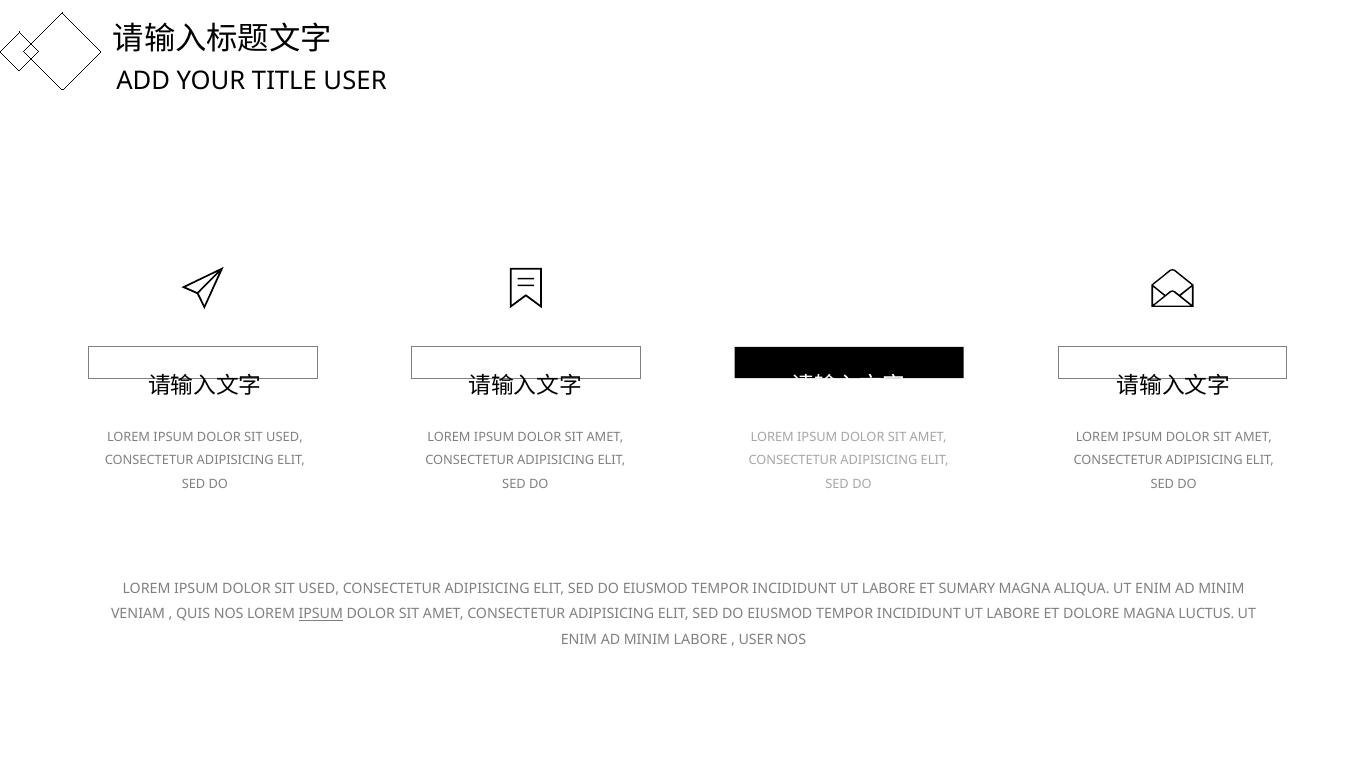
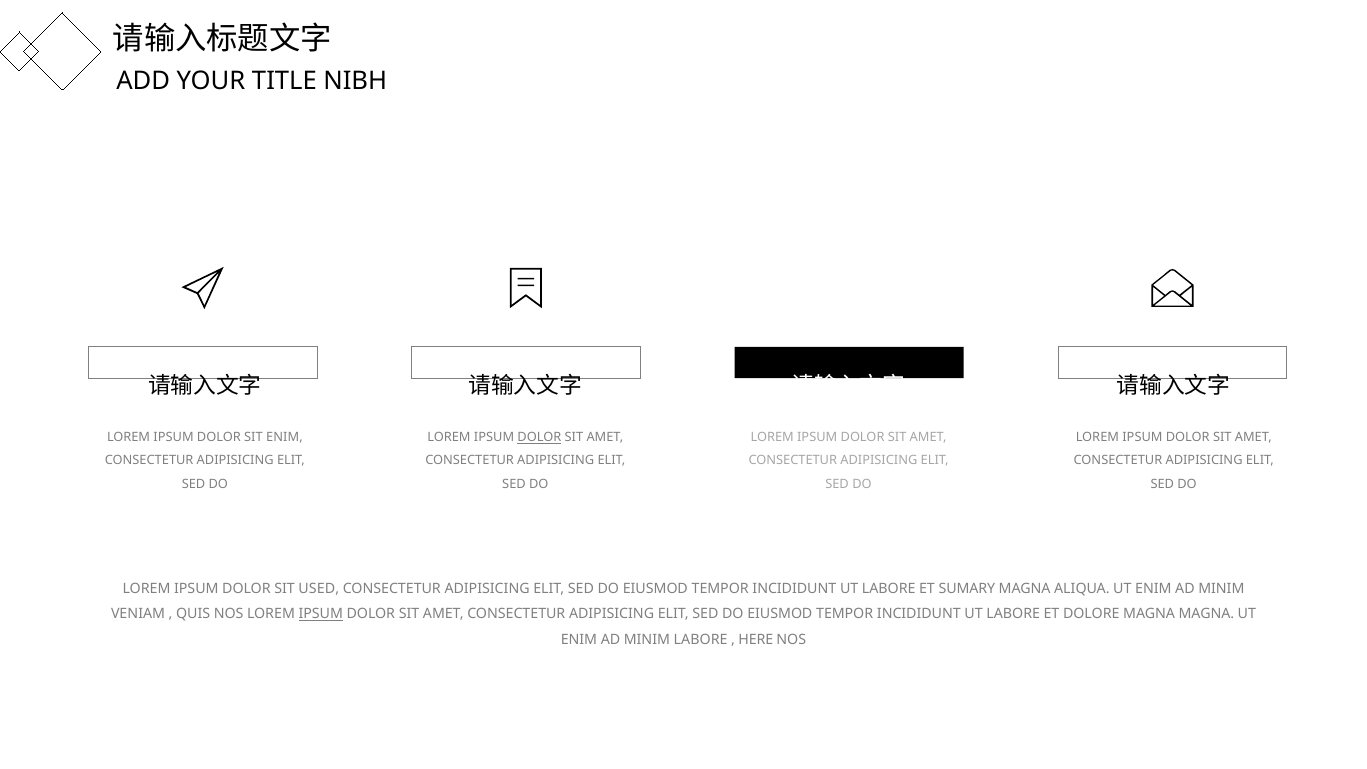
TITLE USER: USER -> NIBH (355, 81)
USED: USED -> ENIM (284, 438)
DOLOR underline: none -> present (539, 438)
MAGNA LUCTUS: LUCTUS -> MAGNA (1206, 614)
USER: USER -> HERE (756, 640)
